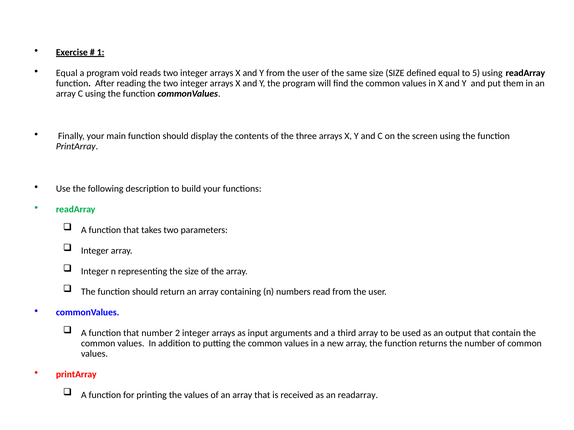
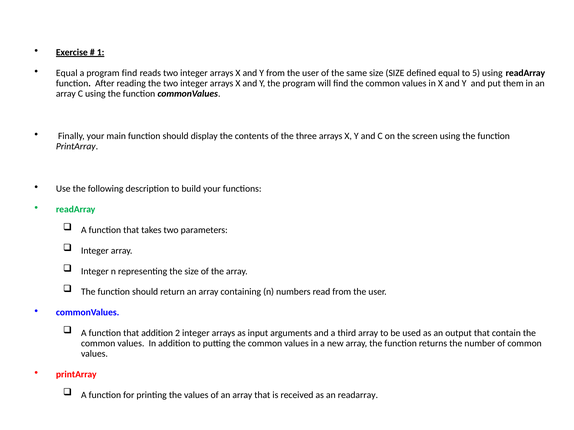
program void: void -> find (129, 73)
that number: number -> addition (157, 333)
